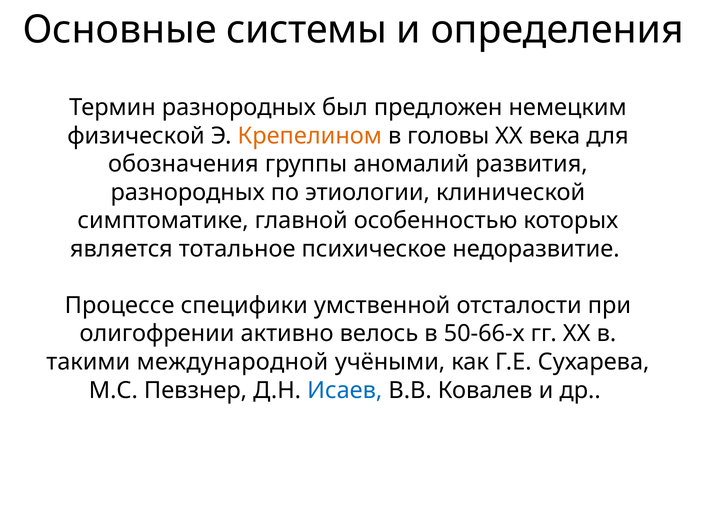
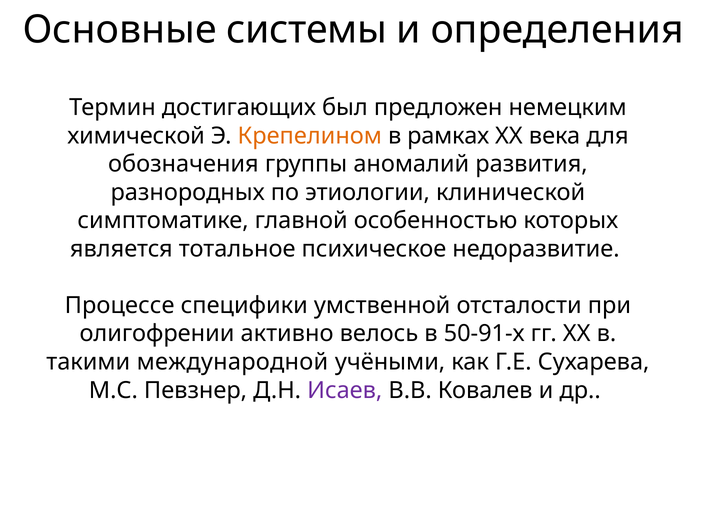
Термин разнородных: разнородных -> достигающих (239, 108)
физической: физической -> химической (136, 136)
головы: головы -> рамках (448, 136)
50-66-х: 50-66-х -> 50-91-х (484, 334)
Исаев colour: blue -> purple (345, 390)
